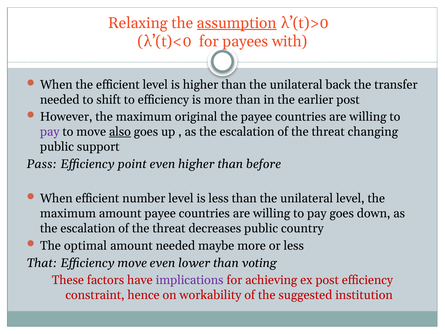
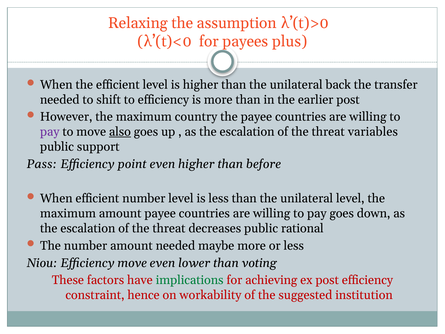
assumption underline: present -> none (237, 23)
with: with -> plus (290, 41)
original: original -> country (196, 117)
changing: changing -> variables (373, 132)
country: country -> rational (302, 228)
The optimal: optimal -> number (86, 245)
That: That -> Niou (42, 263)
implications colour: purple -> green (190, 280)
